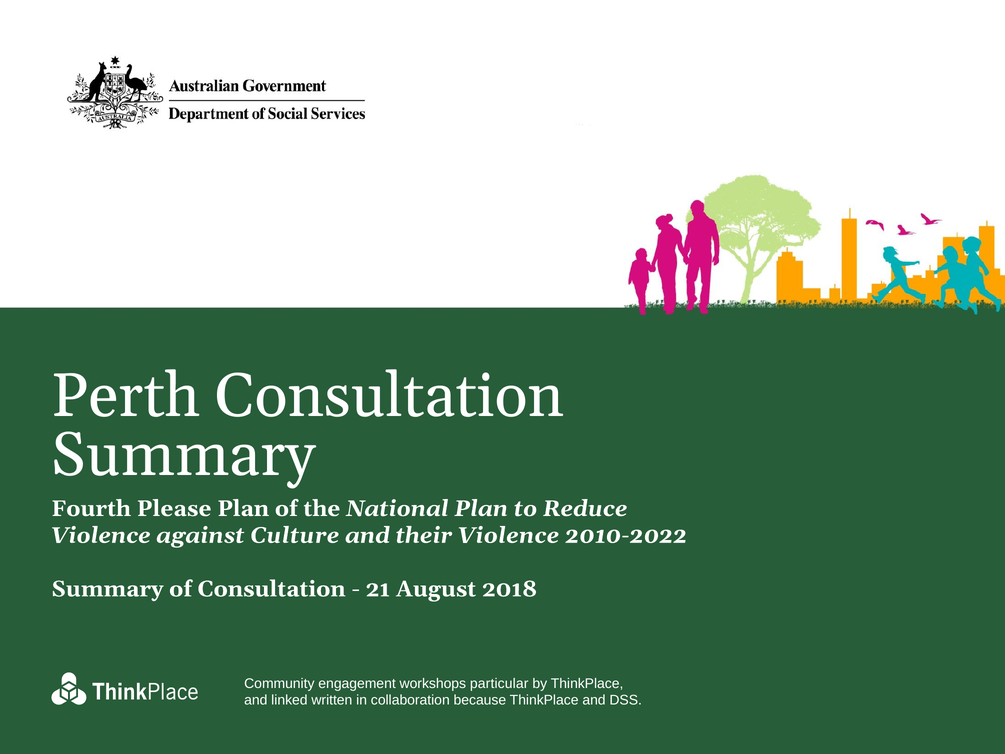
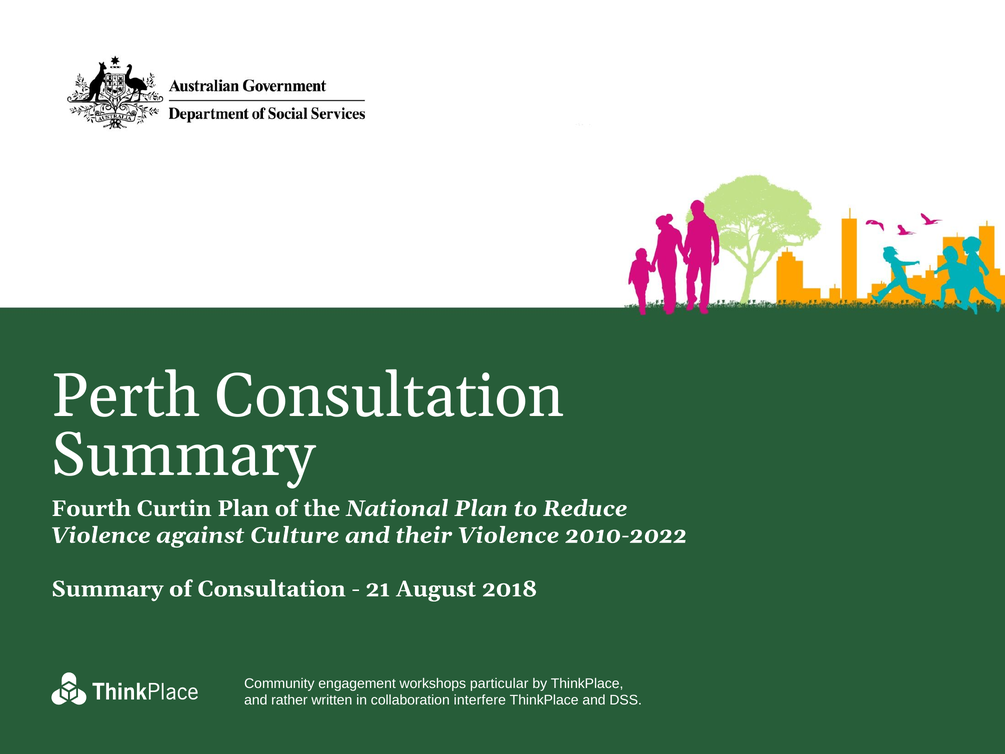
Please: Please -> Curtin (174, 508)
linked: linked -> rather (289, 700)
because: because -> interfere (480, 700)
